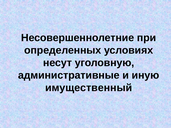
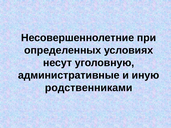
имущественный: имущественный -> родственниками (89, 88)
